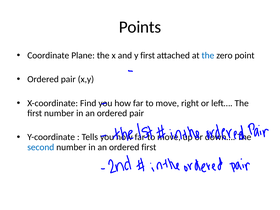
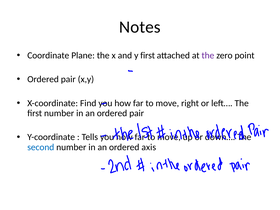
Points: Points -> Notes (140, 27)
the colour: blue -> purple (208, 55)
ordered first: first -> axis (149, 147)
